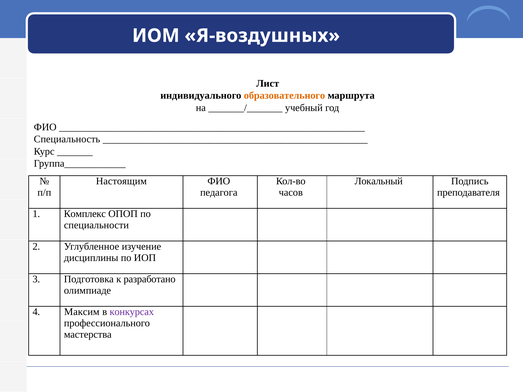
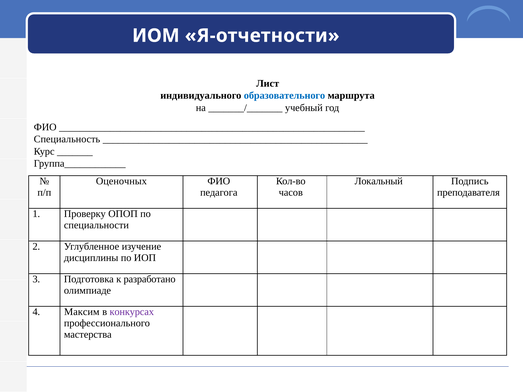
Я-воздушных: Я-воздушных -> Я-отчетности (262, 36)
образовательного colour: orange -> blue (285, 96)
Настоящим: Настоящим -> Оценочных (121, 181)
Комплекс: Комплекс -> Проверку (85, 214)
